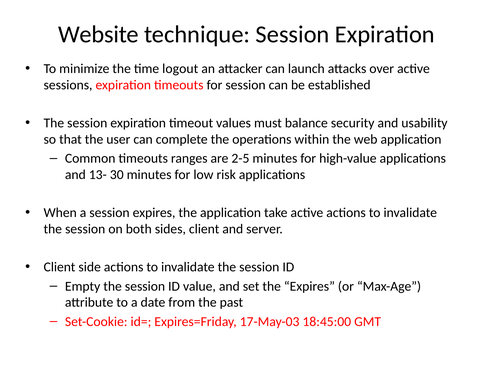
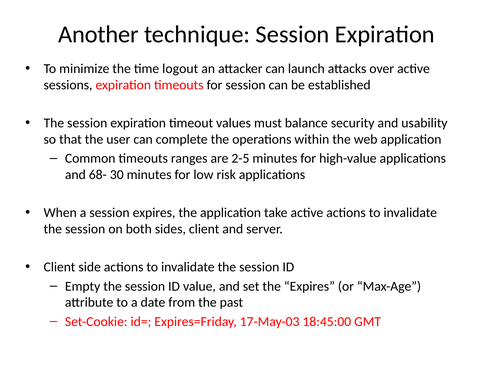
Website: Website -> Another (98, 34)
13-: 13- -> 68- (98, 175)
